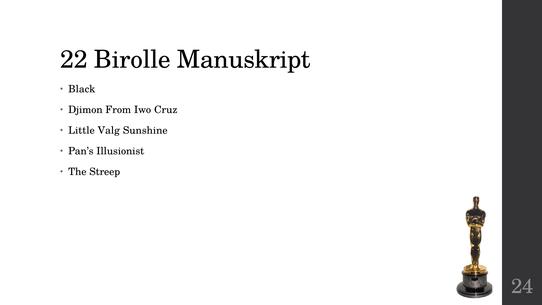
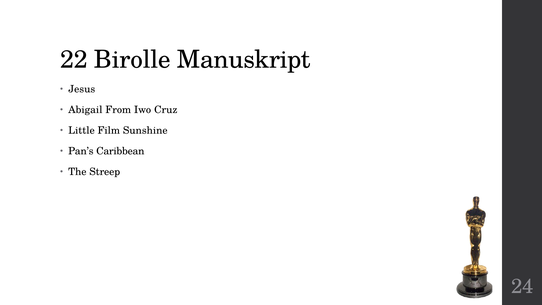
Black: Black -> Jesus (82, 89)
Djimon: Djimon -> Abigail (85, 110)
Valg: Valg -> Film (109, 131)
Illusionist: Illusionist -> Caribbean (120, 151)
